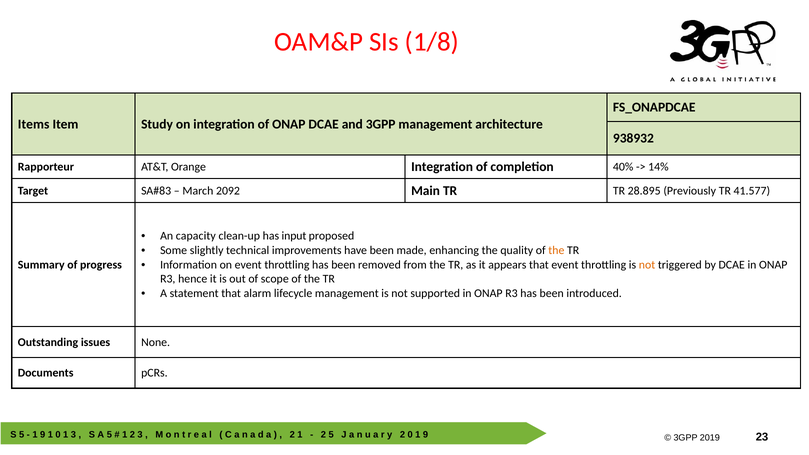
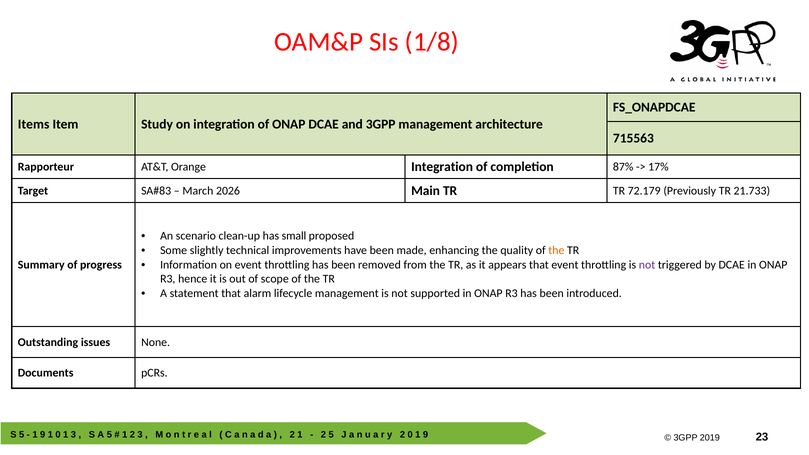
938932: 938932 -> 715563 (633, 138)
40%: 40% -> 87% (623, 167)
14%: 14% -> 17% (658, 167)
2092: 2092 -> 2026 (228, 191)
28.895: 28.895 -> 72.179 (644, 191)
41.577: 41.577 -> 21.733 (752, 191)
capacity: capacity -> scenario (196, 236)
input: input -> small (294, 236)
not colour: orange -> purple (647, 265)
